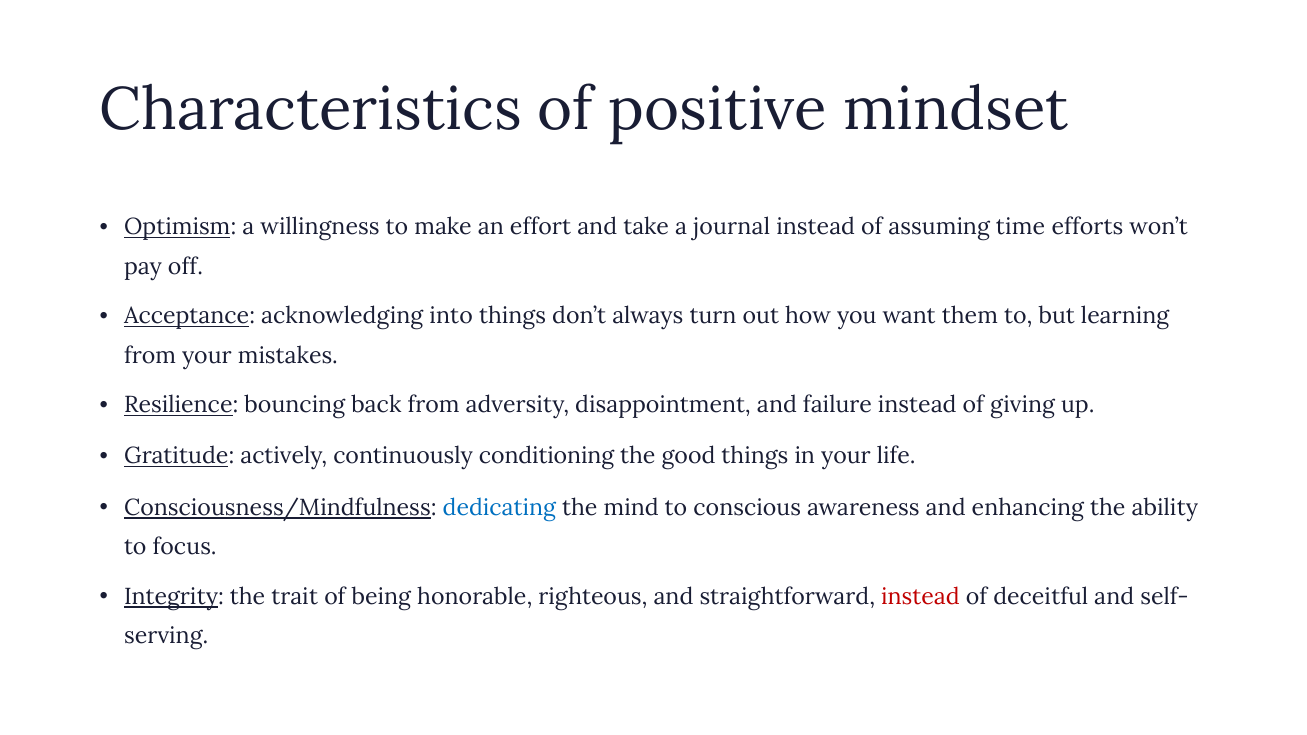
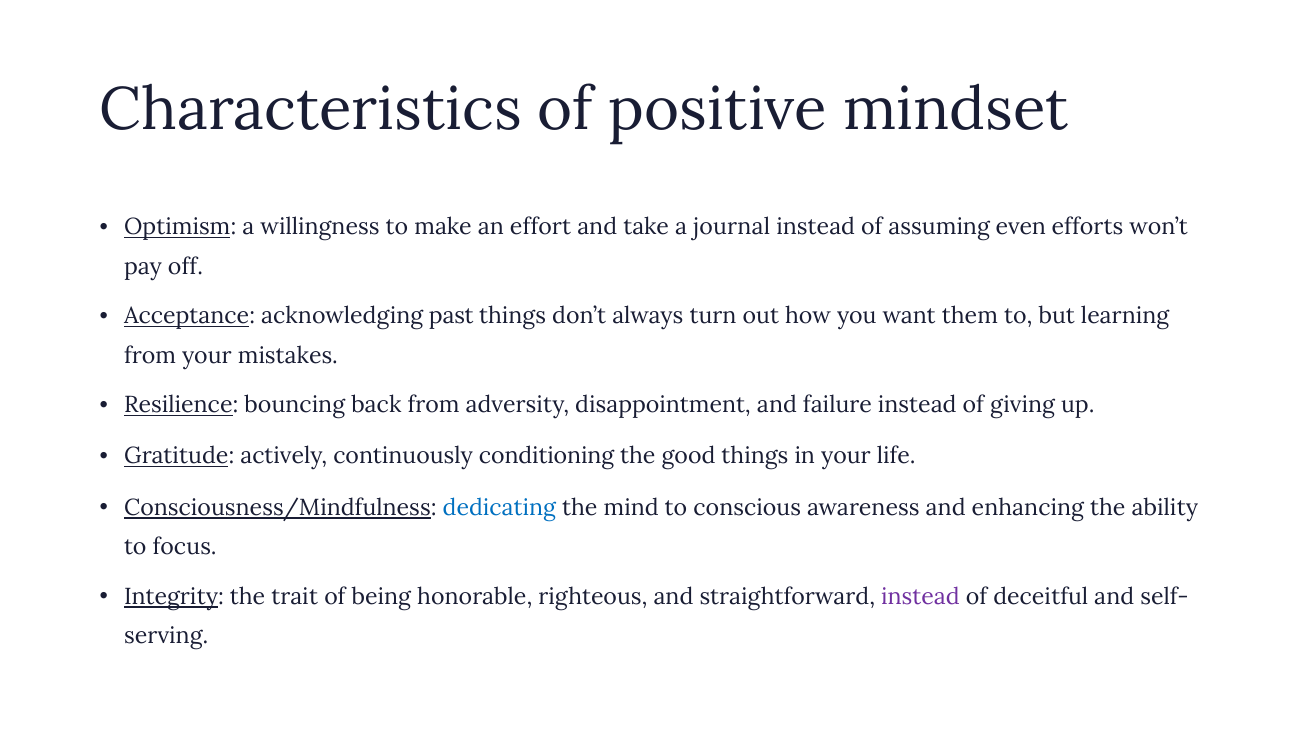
time: time -> even (1021, 227)
into: into -> past (451, 316)
instead colour: red -> purple (920, 597)
